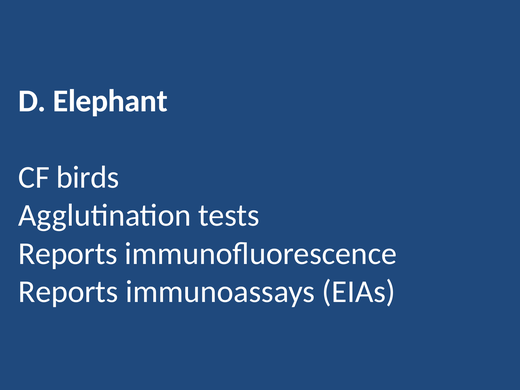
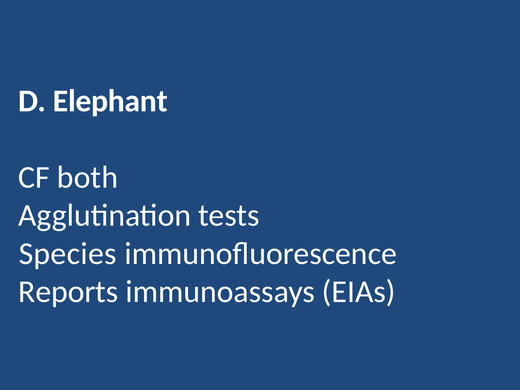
birds: birds -> both (87, 177)
Reports: Reports -> Species (68, 254)
